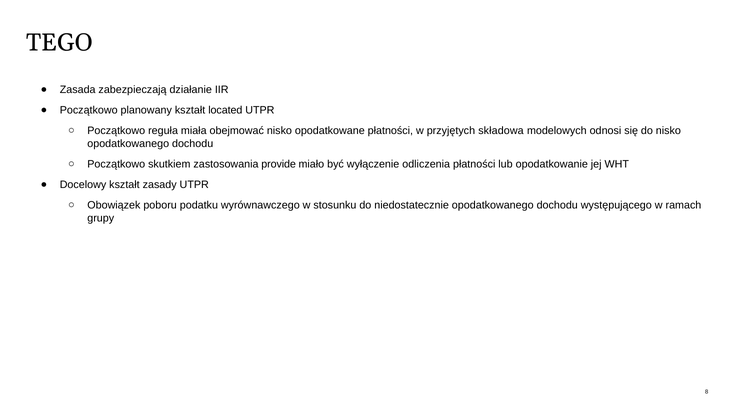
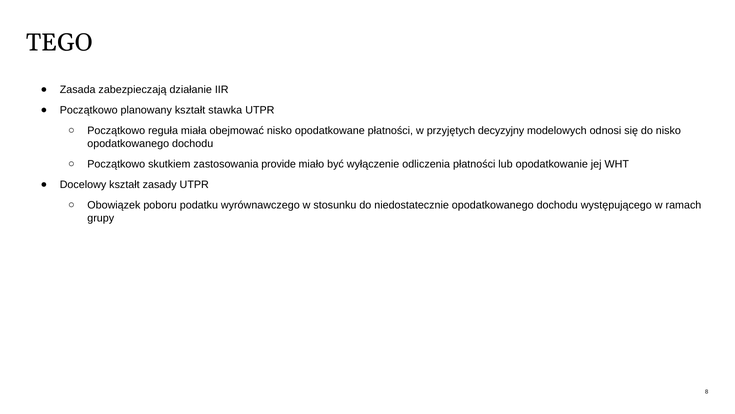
located: located -> stawka (225, 110)
składowa: składowa -> decyzyjny (501, 131)
